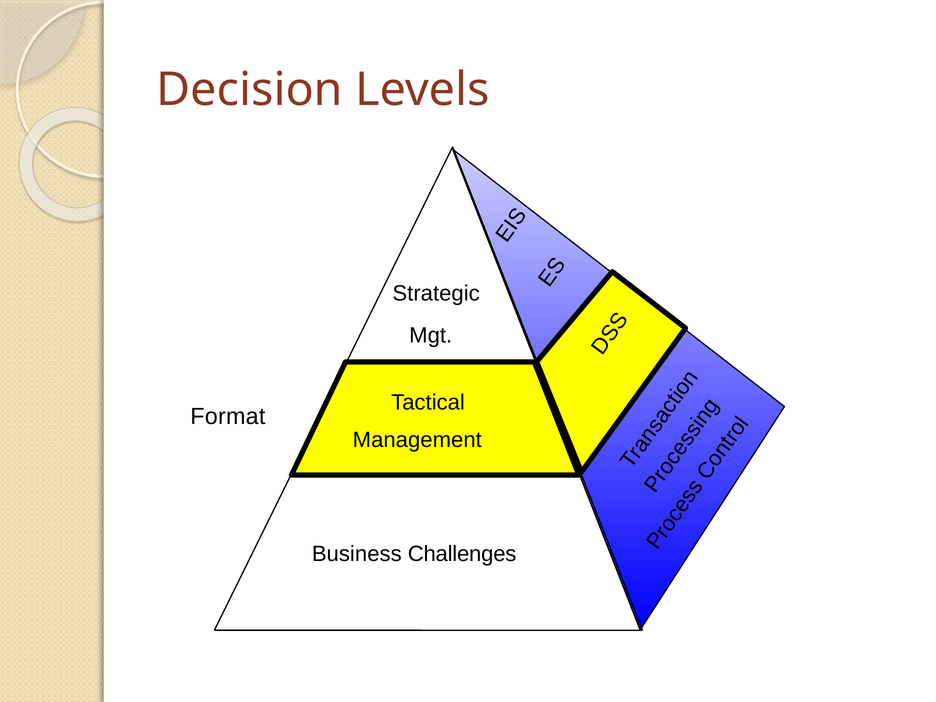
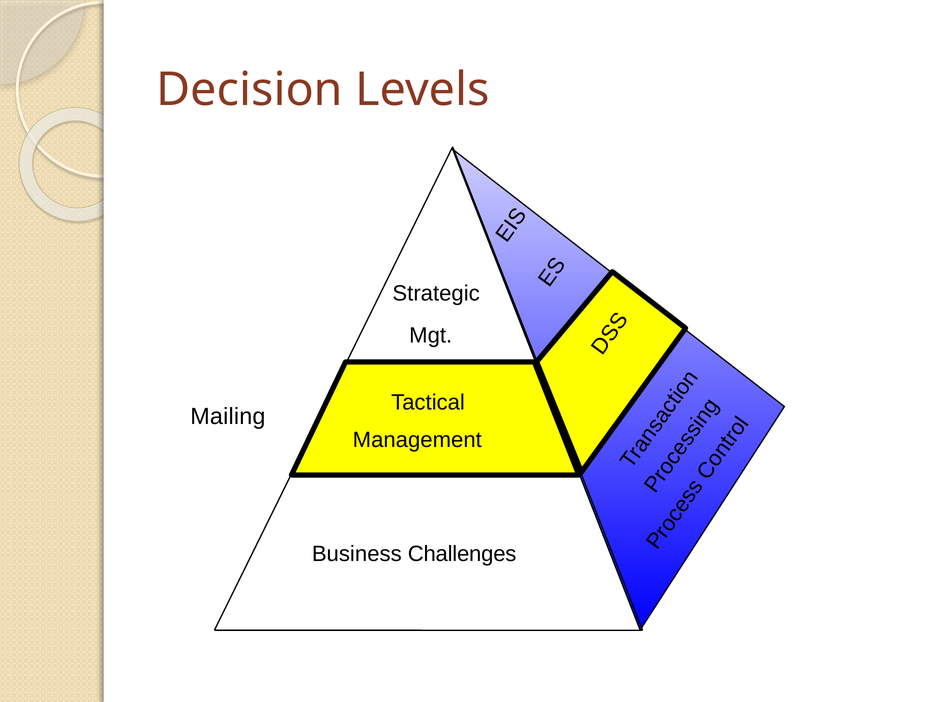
Format: Format -> Mailing (228, 416)
